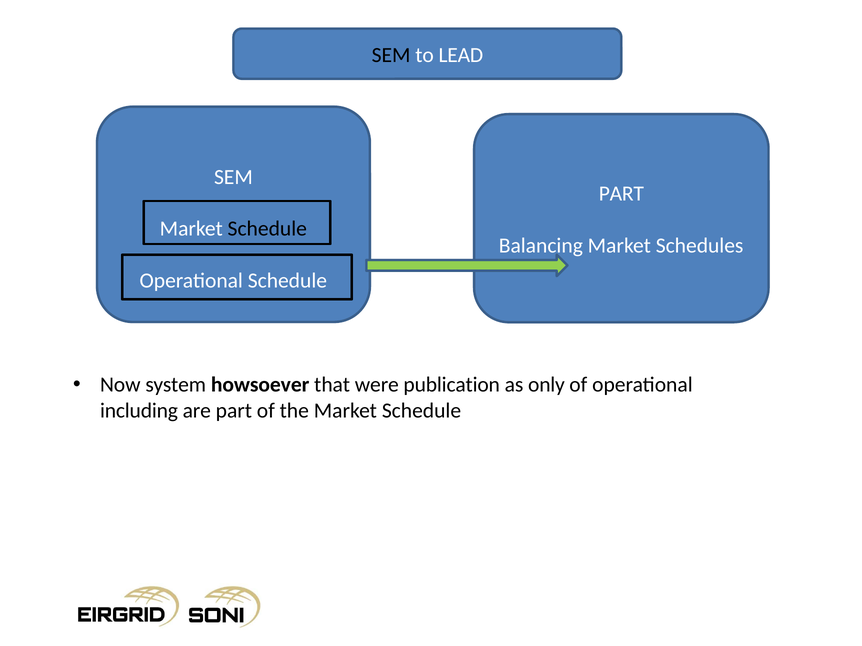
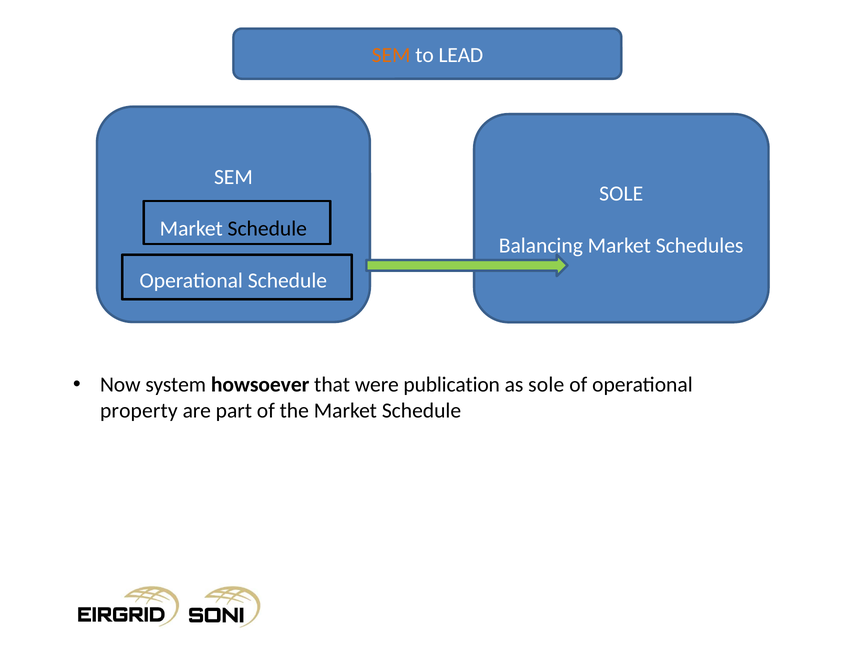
SEM colour: black -> orange (391, 55)
PART: PART -> SOLE (621, 194)
as only: only -> sole (546, 385)
including: including -> property (139, 411)
